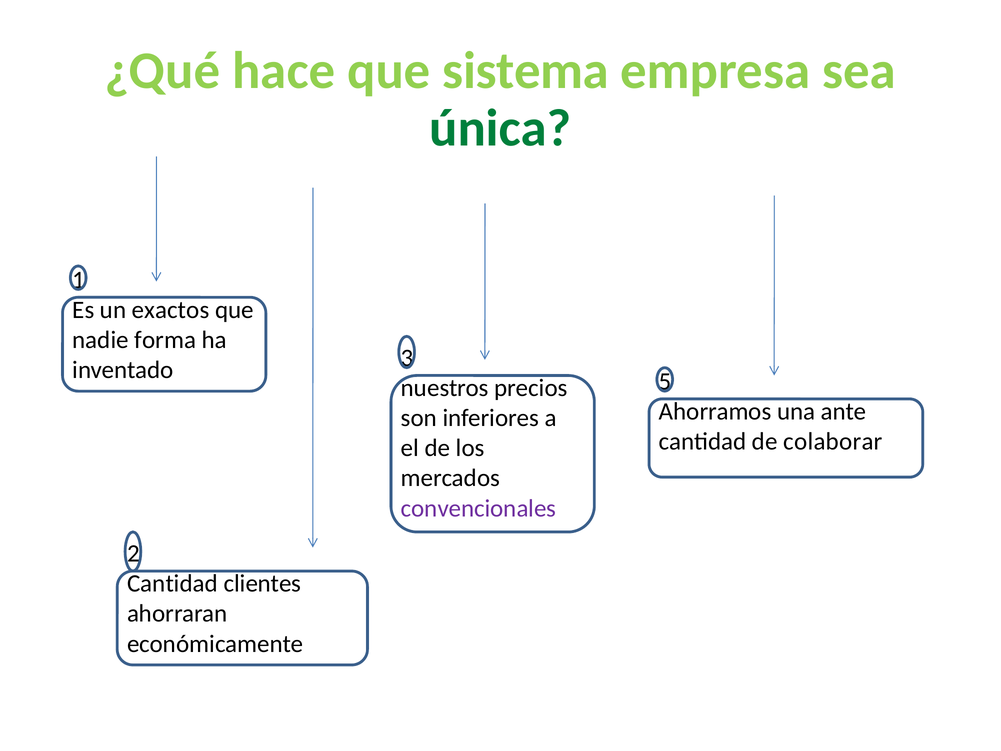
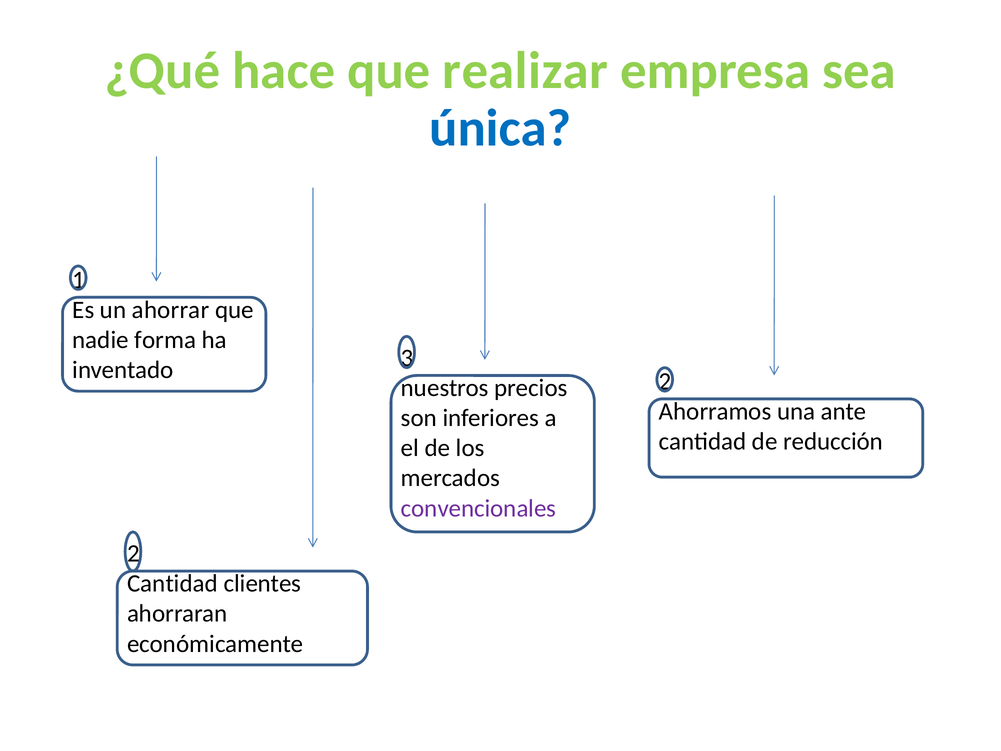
sistema: sistema -> realizar (525, 71)
única colour: green -> blue (500, 128)
exactos: exactos -> ahorrar (171, 310)
inventado 5: 5 -> 2 (665, 381)
colaborar: colaborar -> reducción (833, 441)
